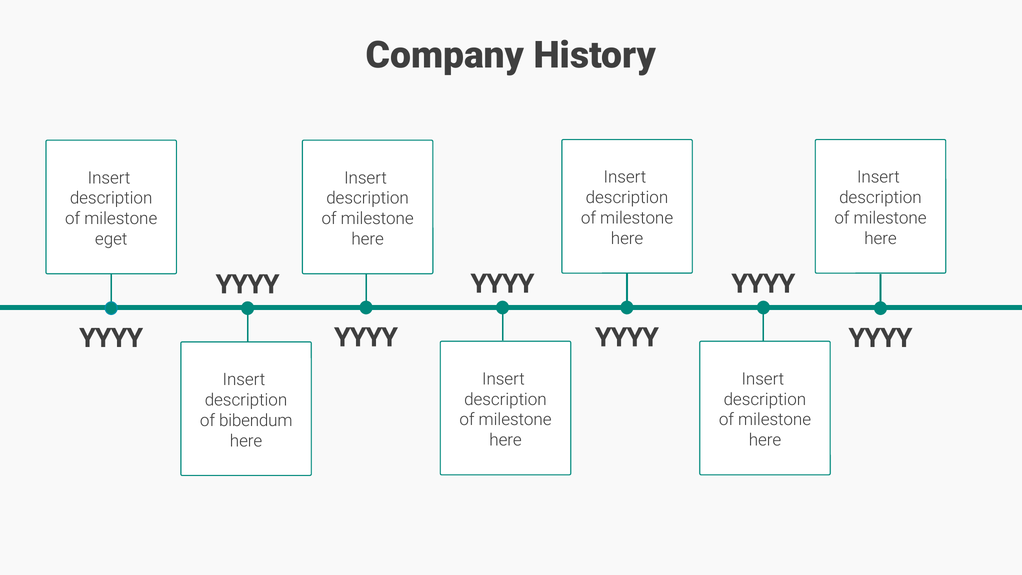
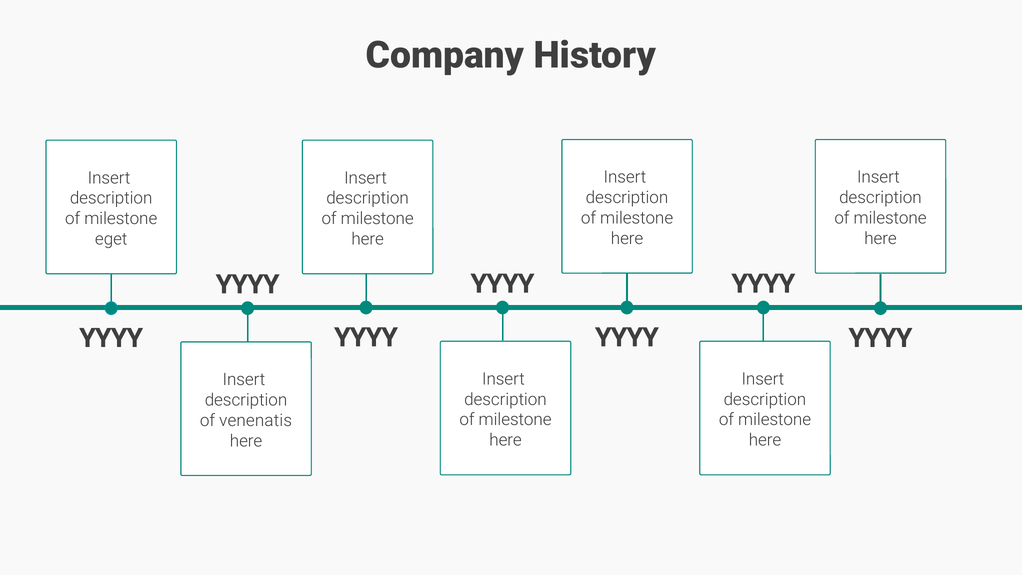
bibendum: bibendum -> venenatis (256, 420)
